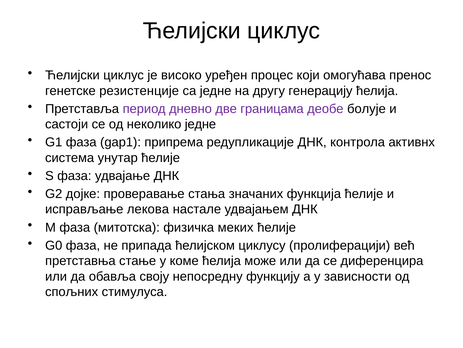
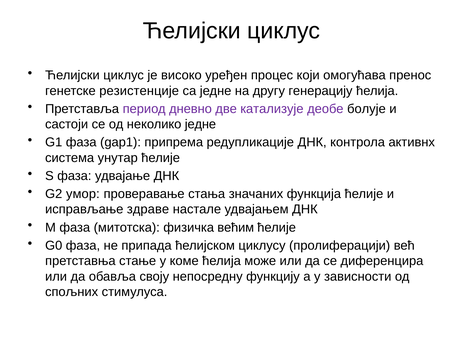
границама: границама -> катализује (272, 109)
дојке: дојке -> умор (83, 194)
лекова: лекова -> здраве (148, 209)
меких: меких -> већим (236, 227)
